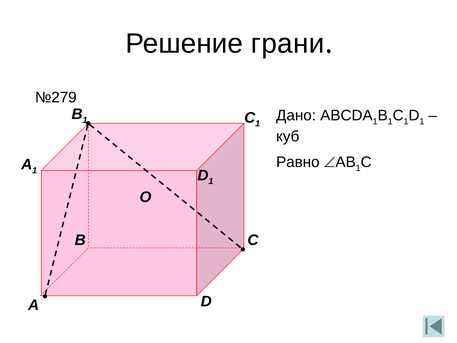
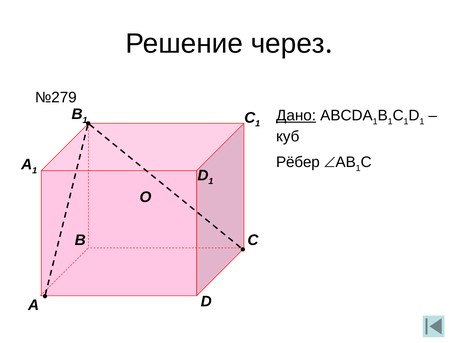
грани: грани -> через (288, 44)
Дано underline: none -> present (296, 115)
Равно: Равно -> Рёбер (298, 162)
